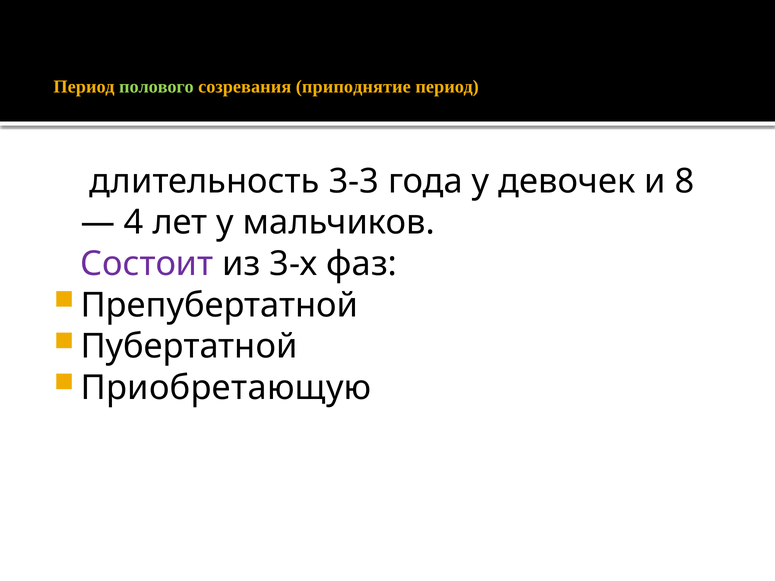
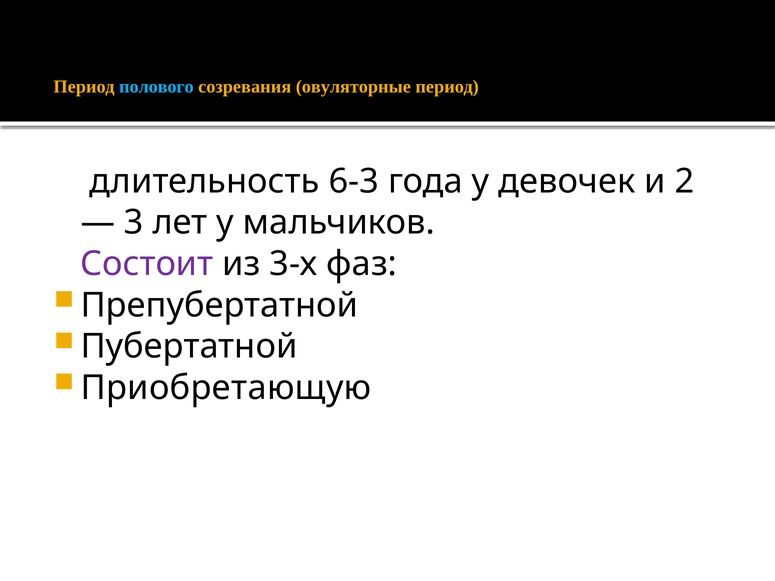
полового colour: light green -> light blue (156, 87)
приподнятие: приподнятие -> овуляторные (353, 87)
3-3: 3-3 -> 6-3 (354, 181)
8: 8 -> 2 (685, 181)
4: 4 -> 3 (134, 223)
